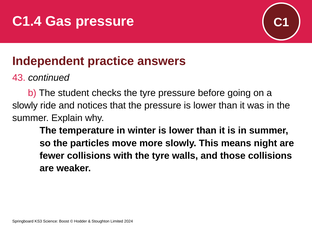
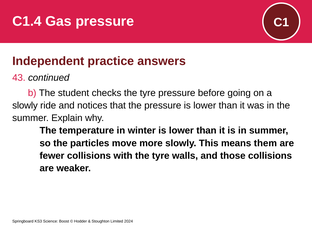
night: night -> them (265, 143)
